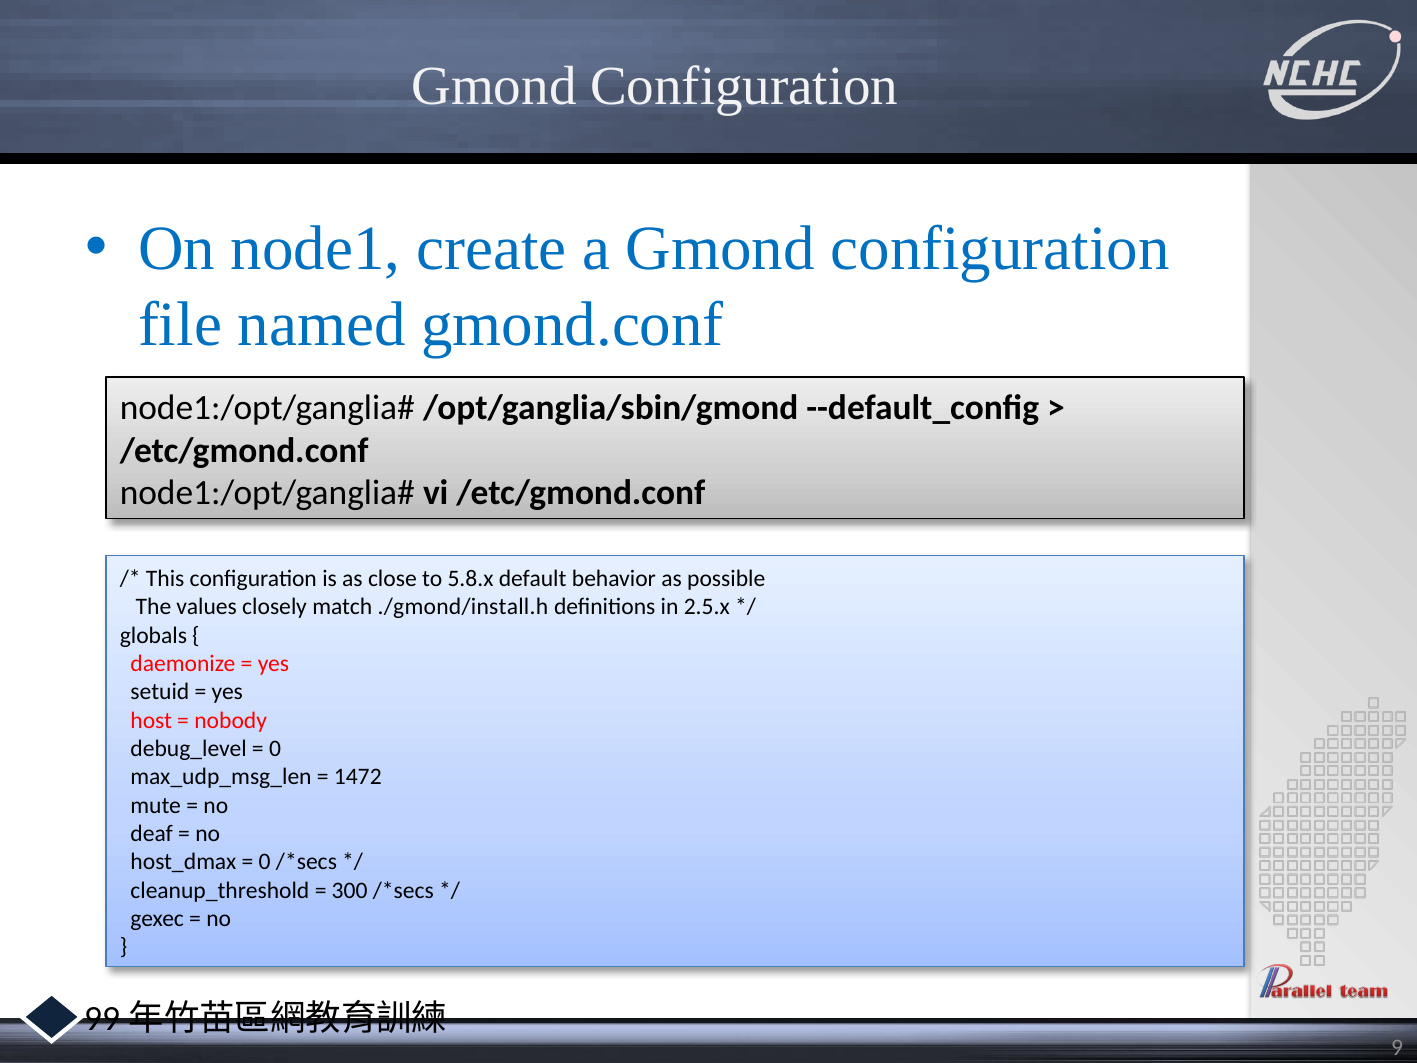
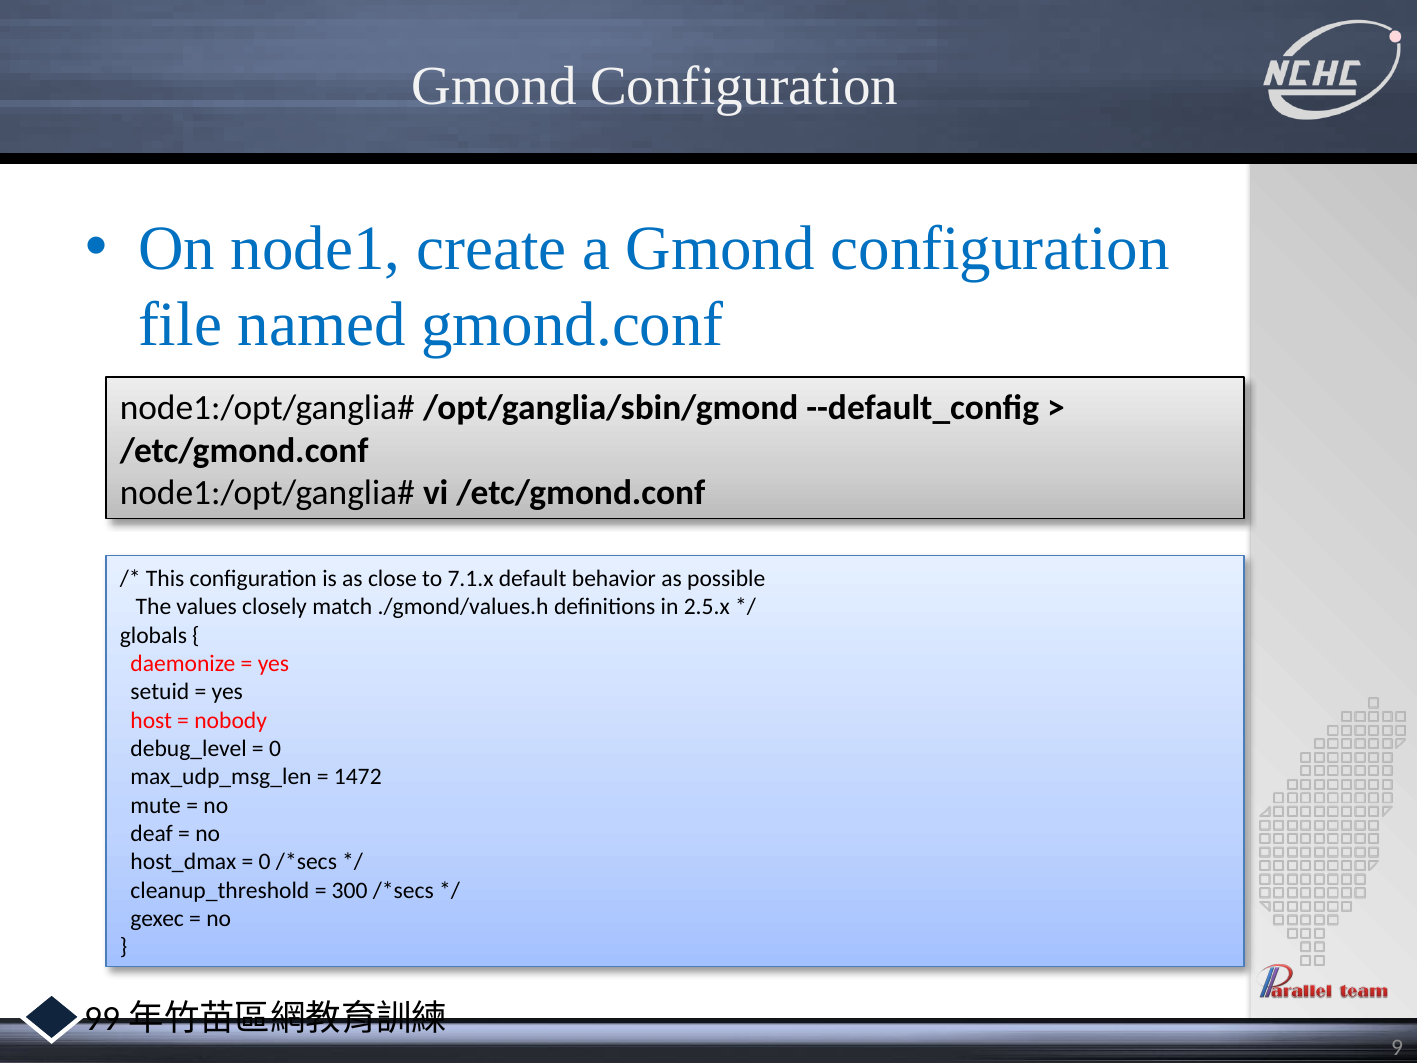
5.8.x: 5.8.x -> 7.1.x (471, 578)
./gmond/install.h: ./gmond/install.h -> ./gmond/values.h (463, 607)
